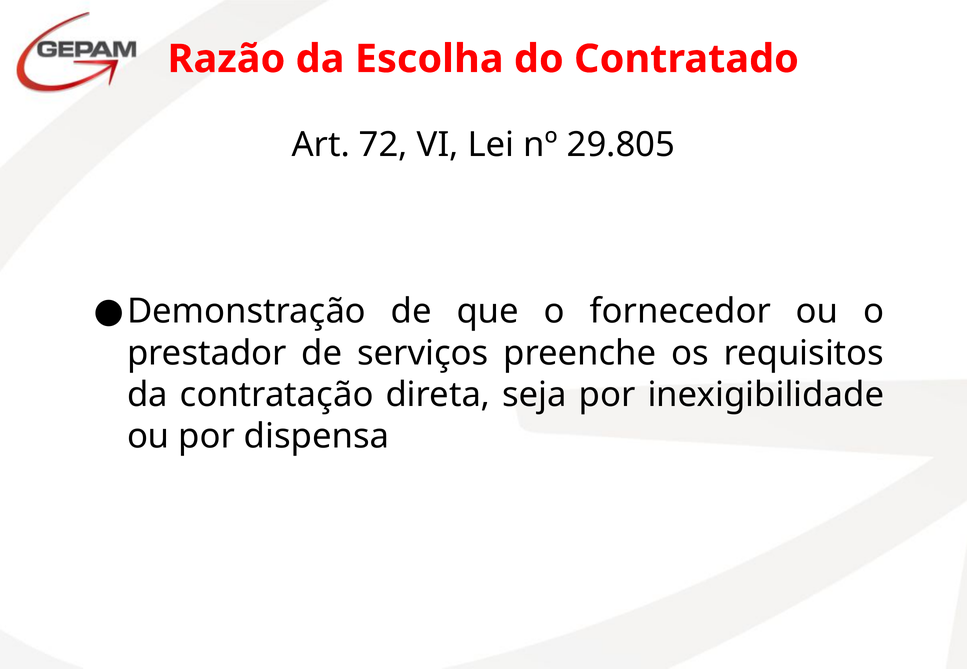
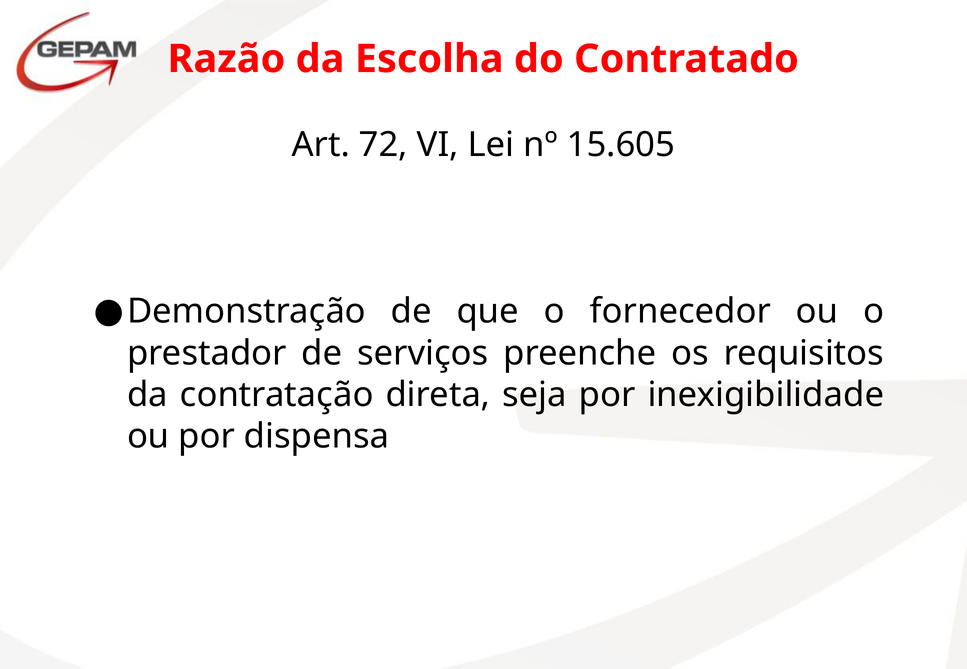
29.805: 29.805 -> 15.605 (621, 145)
